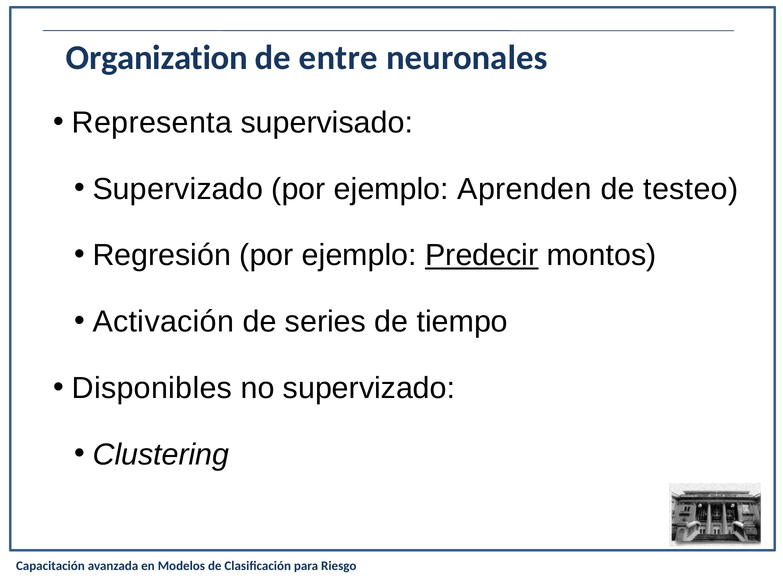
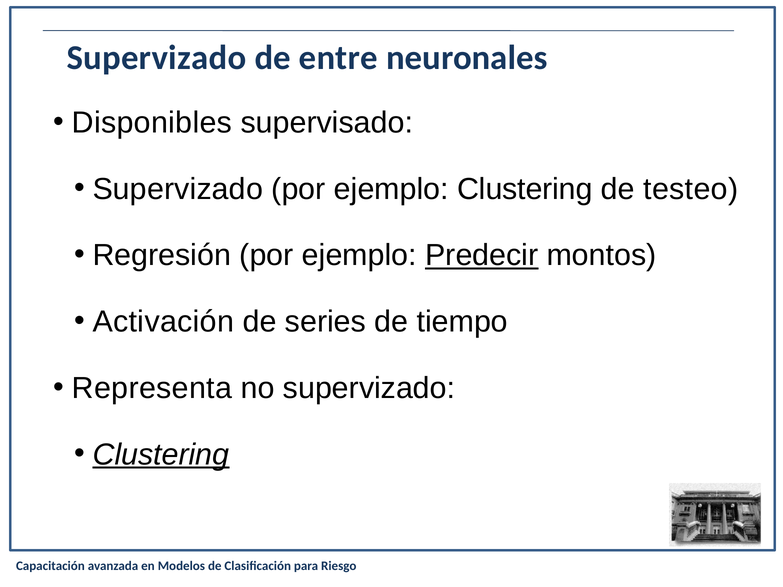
Organization: Organization -> Supervizado (156, 58)
Representa: Representa -> Disponibles (152, 123)
ejemplo Aprenden: Aprenden -> Clustering (525, 189)
Disponibles: Disponibles -> Representa (152, 388)
Clustering underline: none -> present (161, 455)
